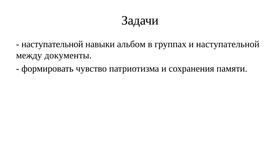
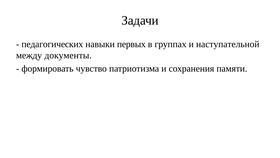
наступательной: наступательной -> педагогических (52, 44)
альбом: альбом -> первых (131, 44)
